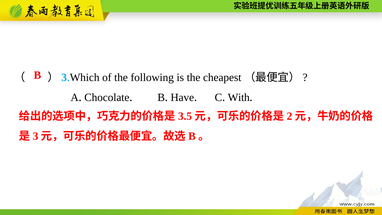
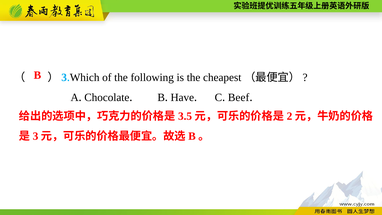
With: With -> Beef (239, 97)
